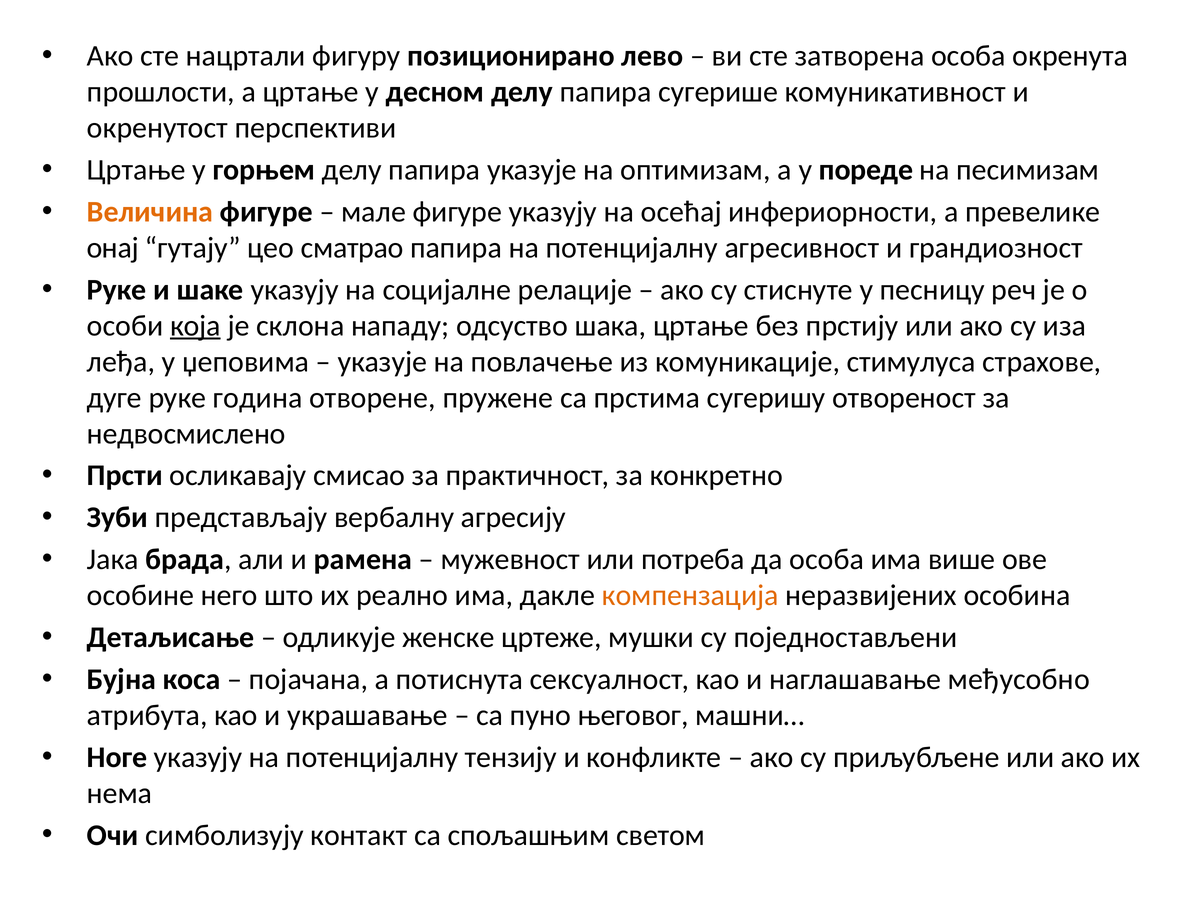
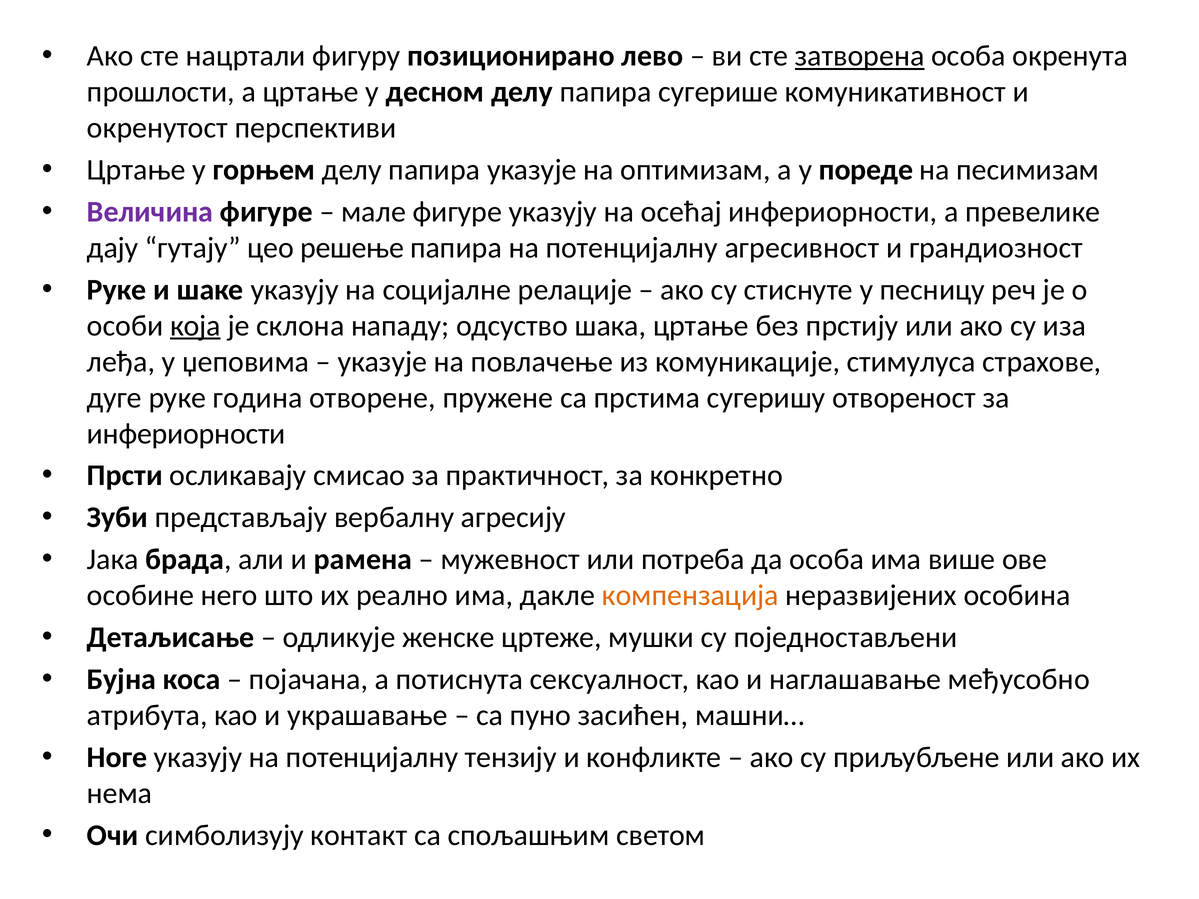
затворена underline: none -> present (860, 56)
Величина colour: orange -> purple (150, 212)
онај: онај -> дају (113, 248)
сматрао: сматрао -> решење (352, 248)
недвосмислено: недвосмислено -> инфериорности (186, 434)
његовог: његовог -> засићен (633, 716)
